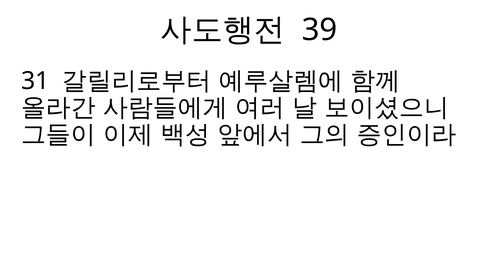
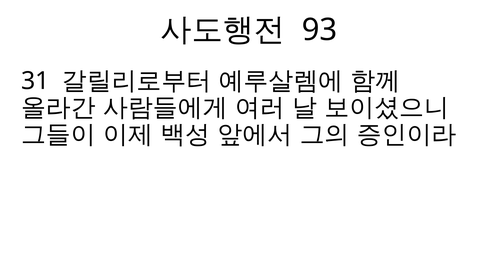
39: 39 -> 93 (320, 30)
